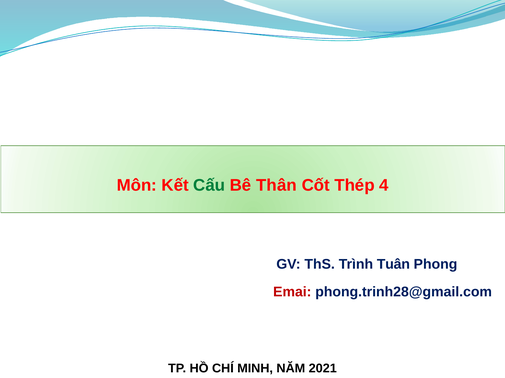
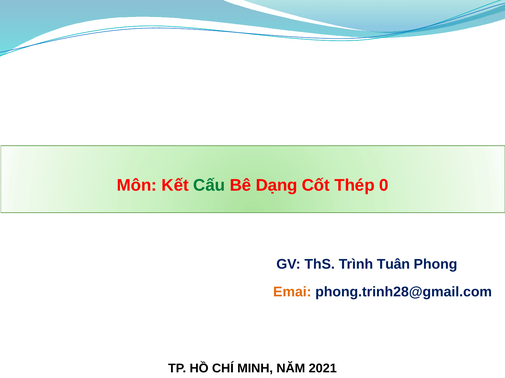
Thân: Thân -> Dạng (277, 186)
4: 4 -> 0 (384, 186)
Emai colour: red -> orange (292, 293)
